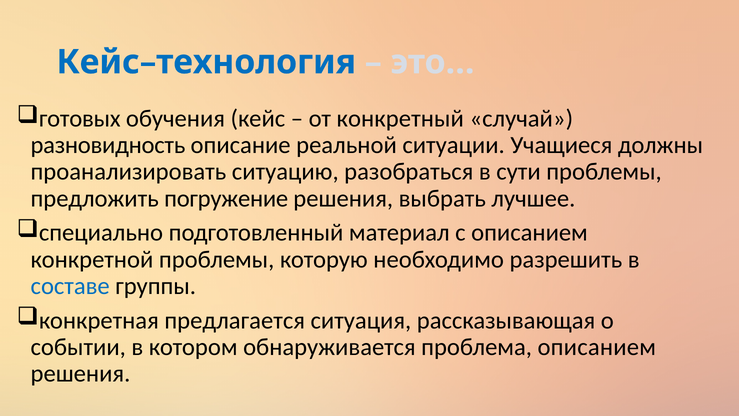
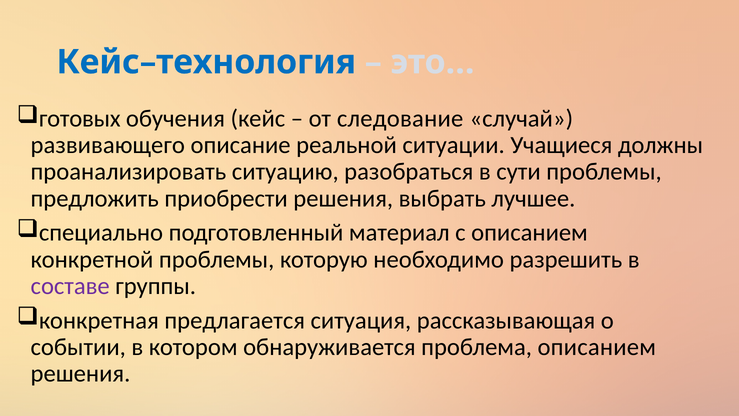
конкретный: конкретный -> следование (400, 118)
разновидность: разновидность -> развивающего (108, 145)
погружение: погружение -> приобрести (226, 198)
составе colour: blue -> purple (70, 286)
